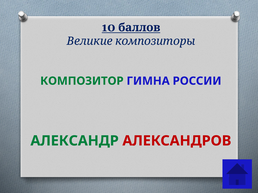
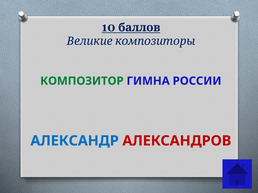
АЛЕКСАНДР colour: green -> blue (75, 141)
